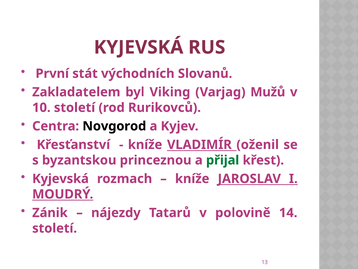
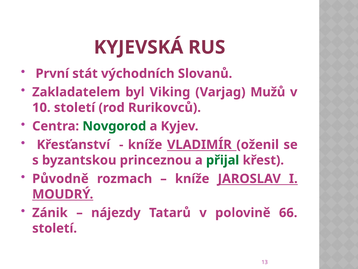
Novgorod colour: black -> green (114, 126)
Kyjevská: Kyjevská -> Původně (60, 178)
14: 14 -> 66 (288, 212)
